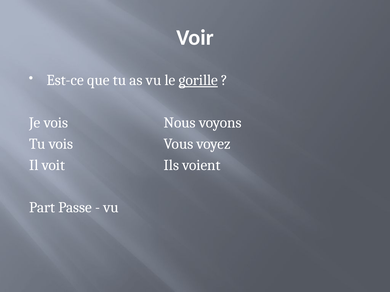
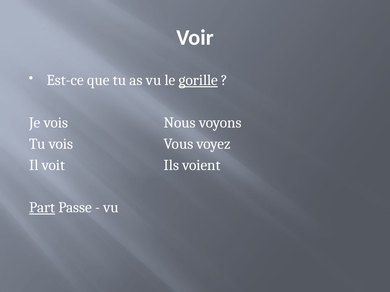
Part underline: none -> present (42, 208)
